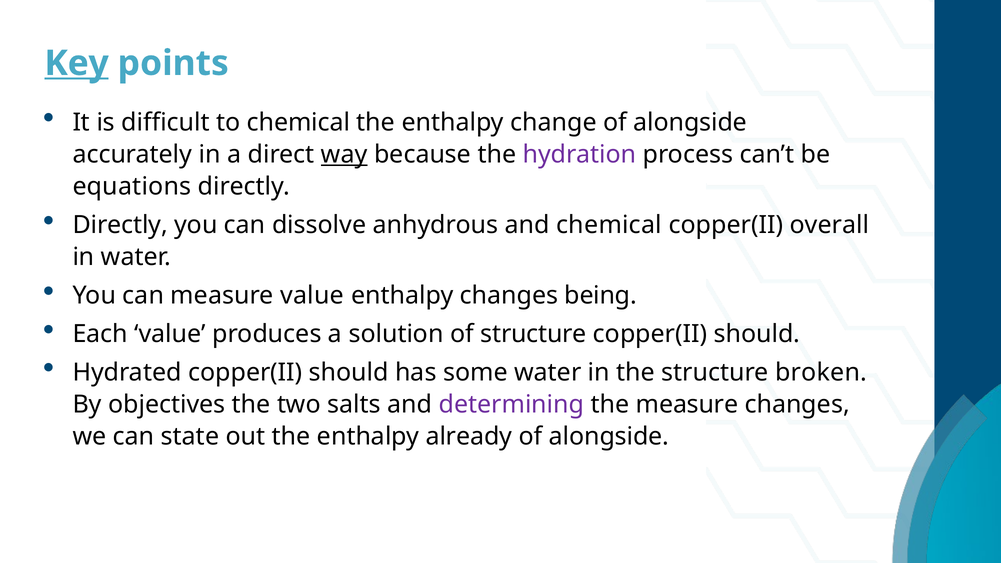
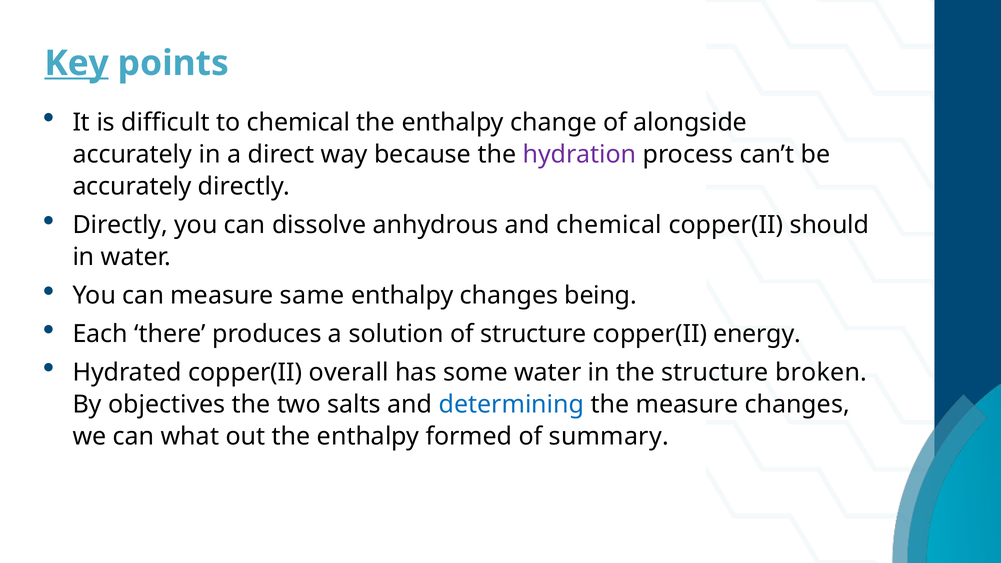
way underline: present -> none (344, 154)
equations: equations -> accurately (132, 187)
overall: overall -> should (829, 225)
measure value: value -> same (312, 295)
Each value: value -> there (170, 334)
should: should -> energy (757, 334)
Hydrated copper(II should: should -> overall (349, 372)
determining colour: purple -> blue (511, 404)
state: state -> what (190, 437)
already: already -> formed (469, 437)
alongside: alongside -> summary (609, 437)
